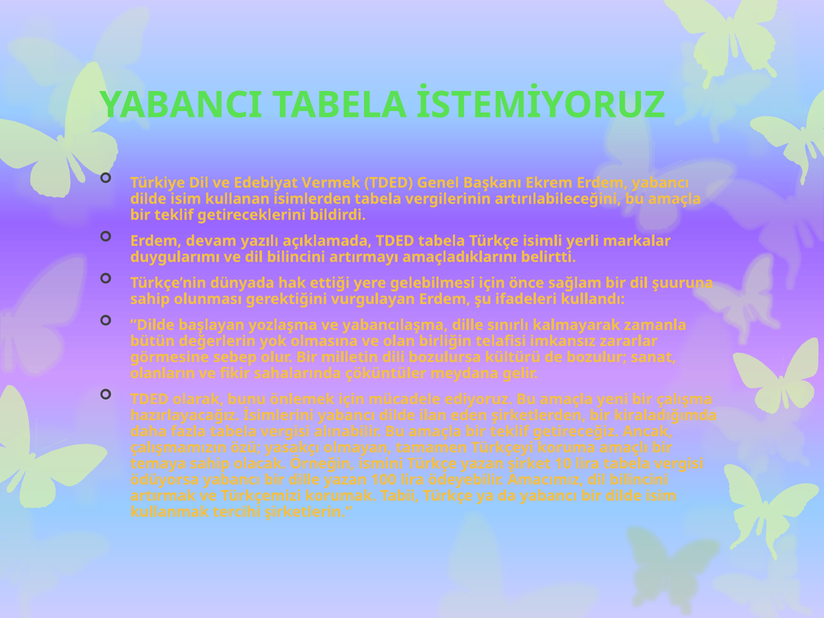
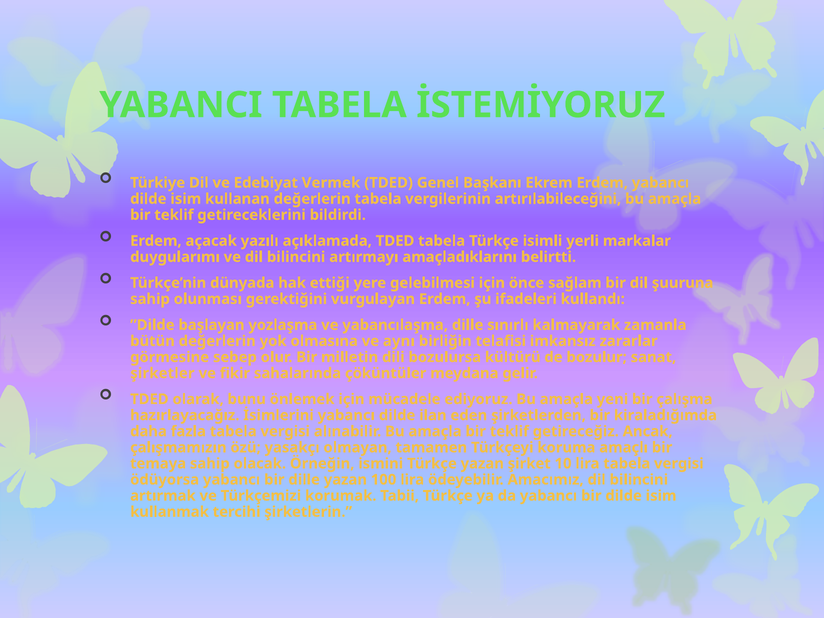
kullanan isimlerden: isimlerden -> değerlerin (312, 199)
devam: devam -> açacak (211, 241)
olan: olan -> aynı (399, 341)
olanların: olanların -> şirketler (162, 373)
